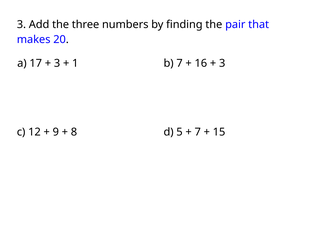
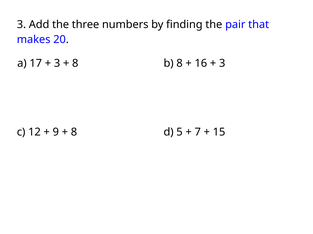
1: 1 -> 8 (75, 63)
b 7: 7 -> 8 (180, 63)
